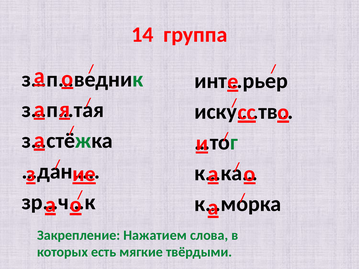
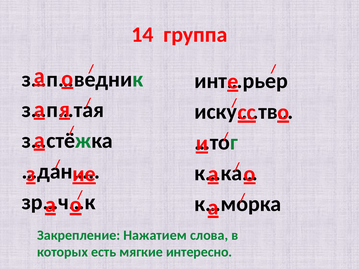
твёрдыми: твёрдыми -> интересно (199, 252)
